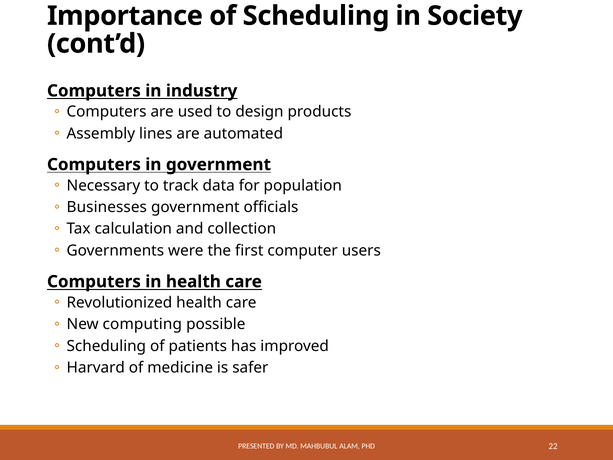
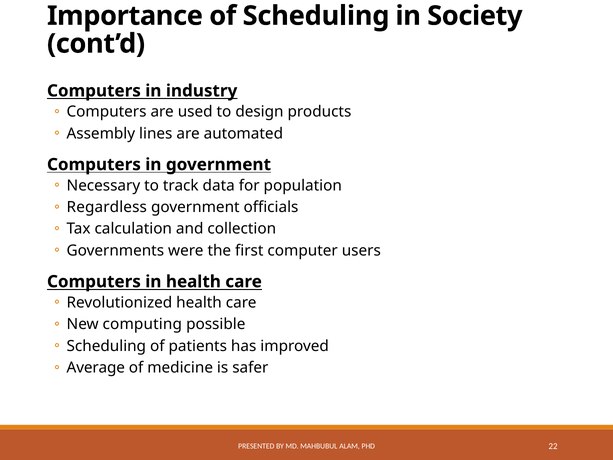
Businesses: Businesses -> Regardless (107, 207)
Harvard: Harvard -> Average (96, 367)
